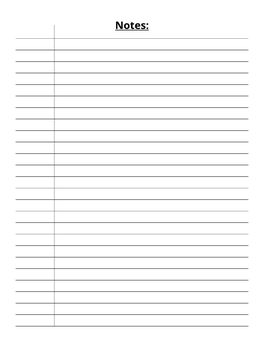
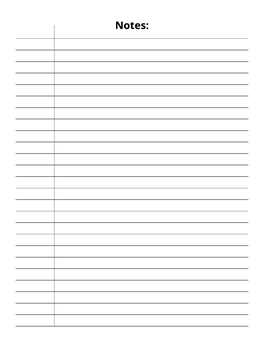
Notes underline: present -> none (132, 26)
